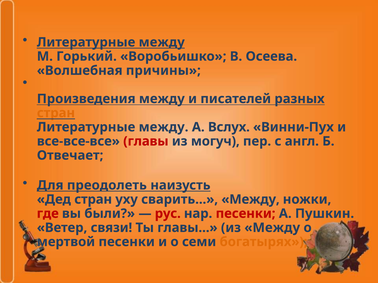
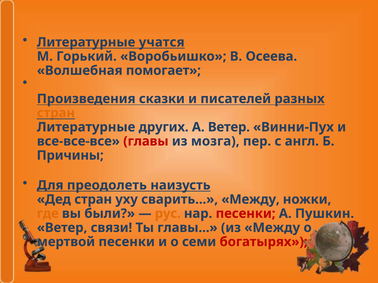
между: между -> учатся (162, 42)
причины: причины -> помогает (163, 71)
Произведения между: между -> сказки (162, 99)
между: между -> других (164, 127)
А Вслух: Вслух -> Ветер (229, 127)
могуч: могуч -> мозга (215, 141)
Отвечает: Отвечает -> Причины (70, 156)
где colour: red -> orange (48, 214)
рус colour: red -> orange (168, 214)
богатырях colour: orange -> red (264, 242)
